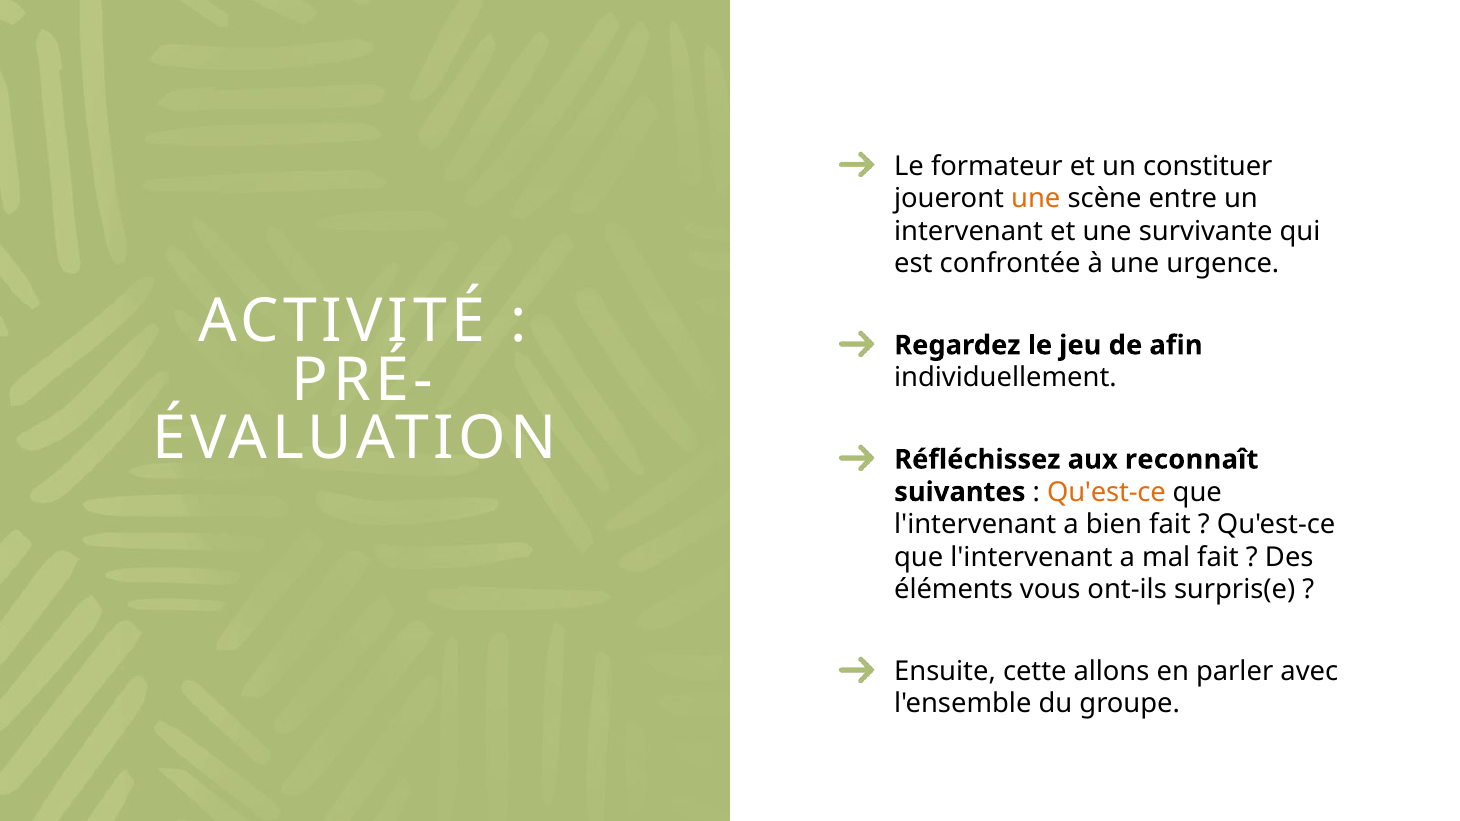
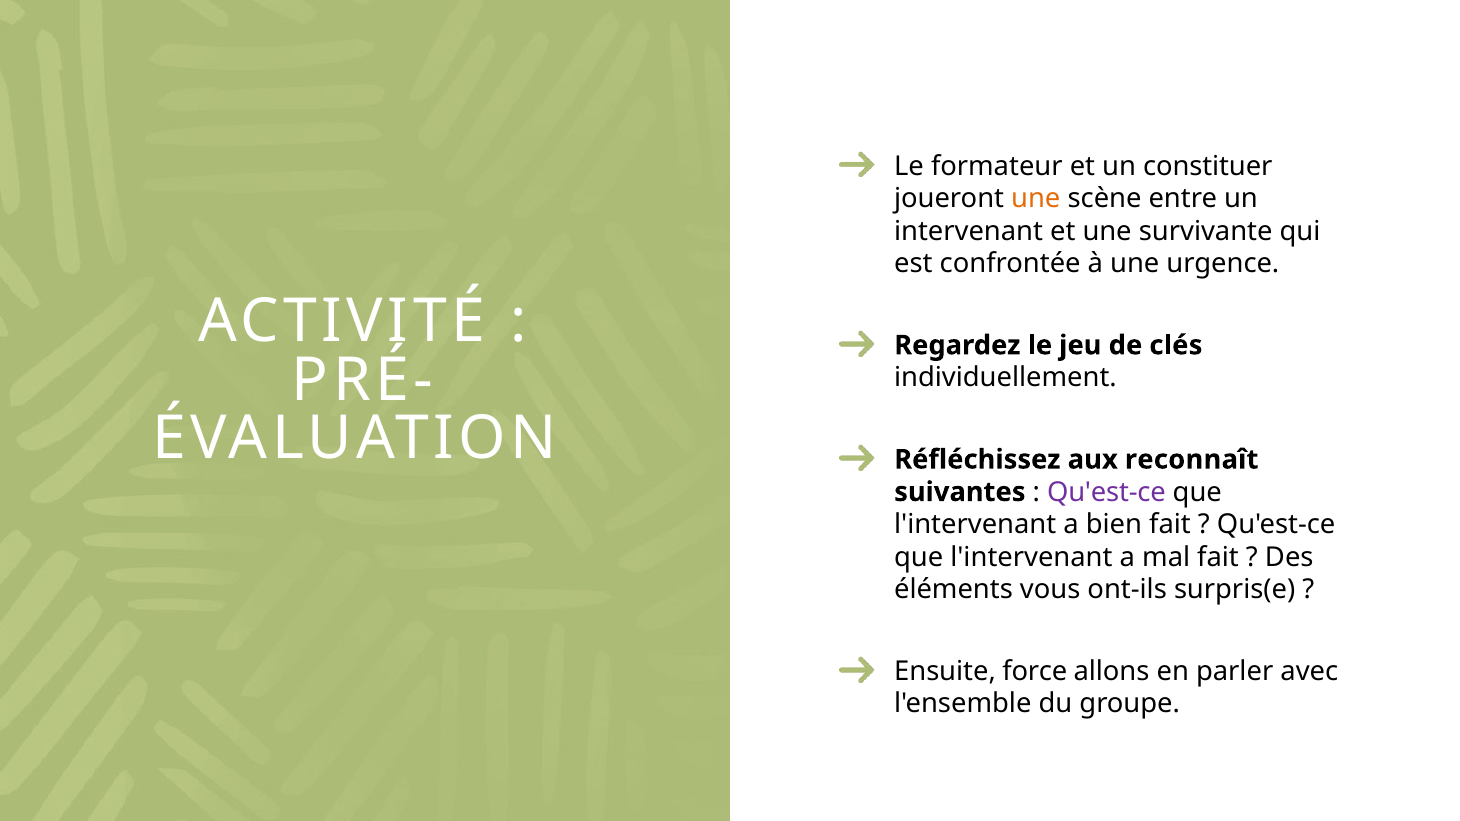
afin: afin -> clés (1176, 345)
Qu'est-ce colour: orange -> purple (1106, 492)
cette: cette -> force (1035, 671)
